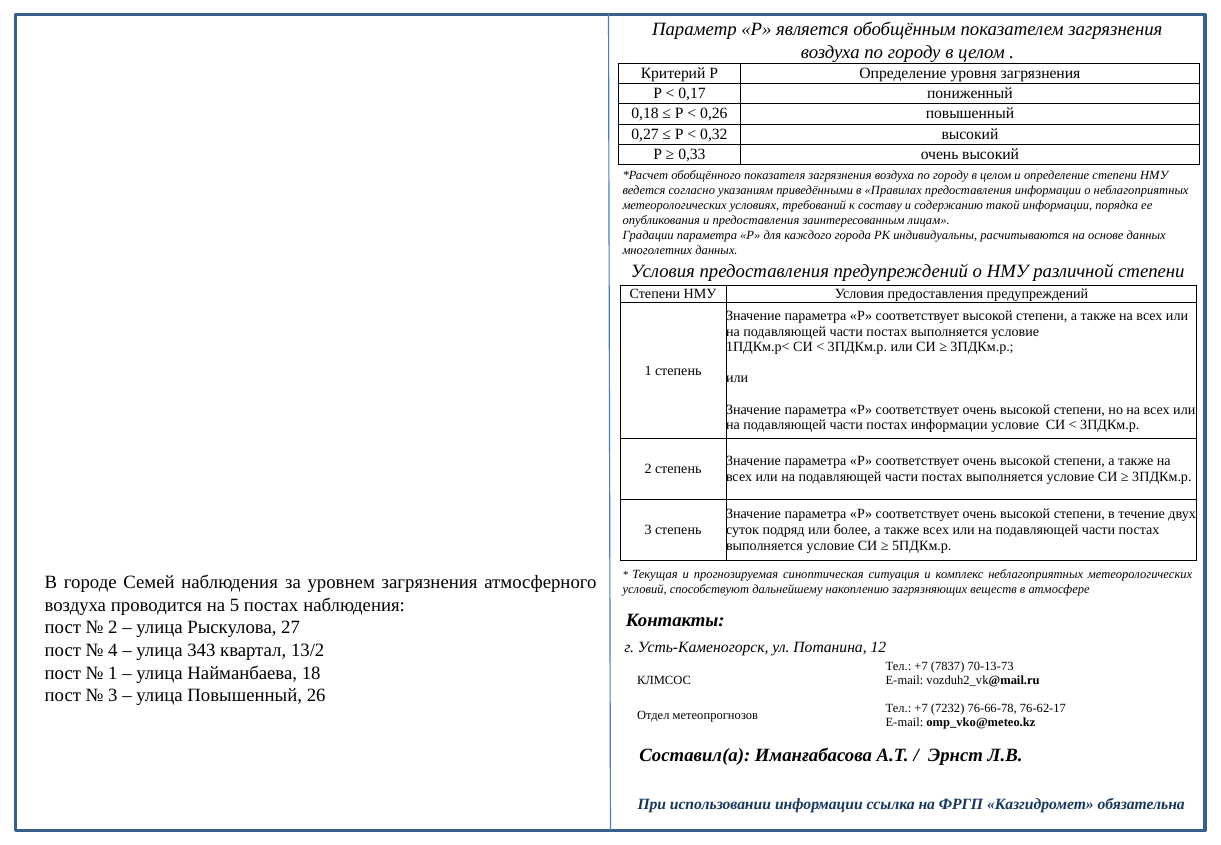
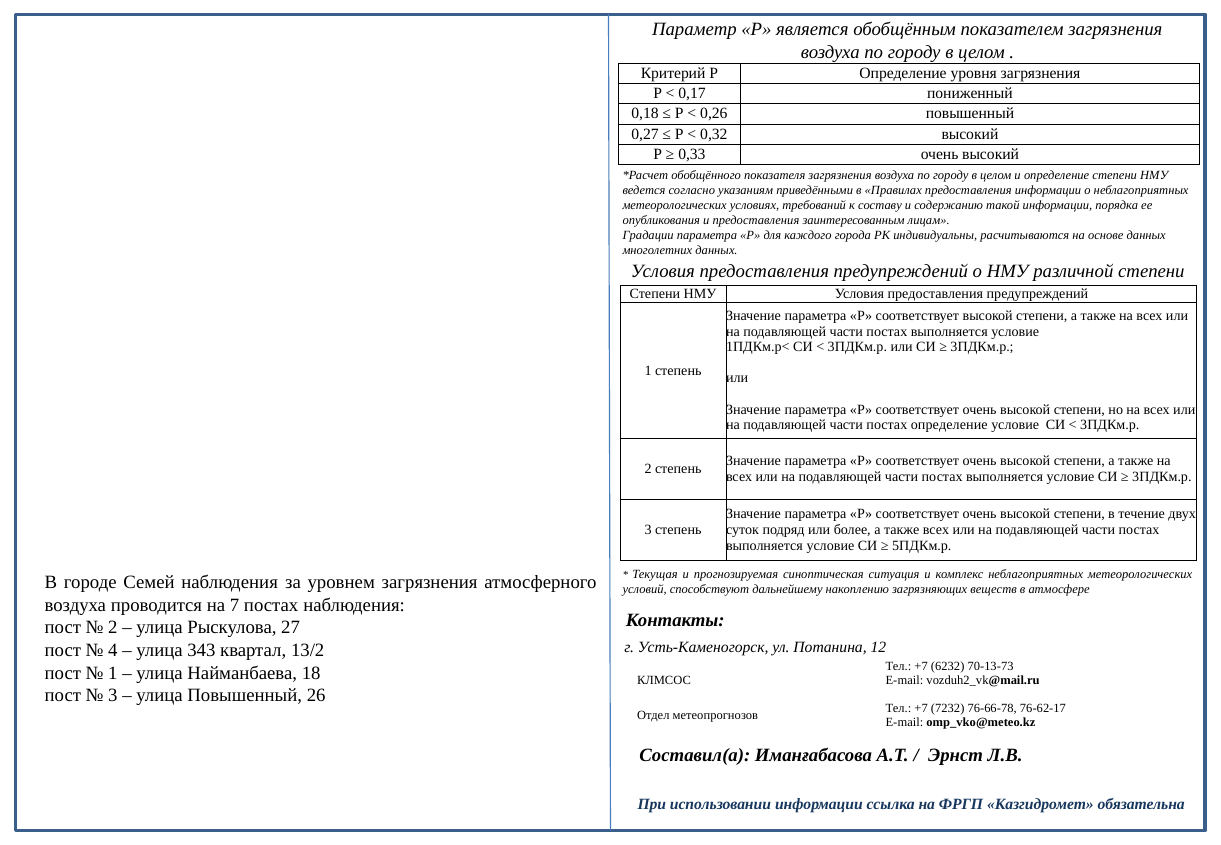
постах информации: информации -> определение (949, 425)
5: 5 -> 7 (235, 605)
7837: 7837 -> 6232 (948, 667)
